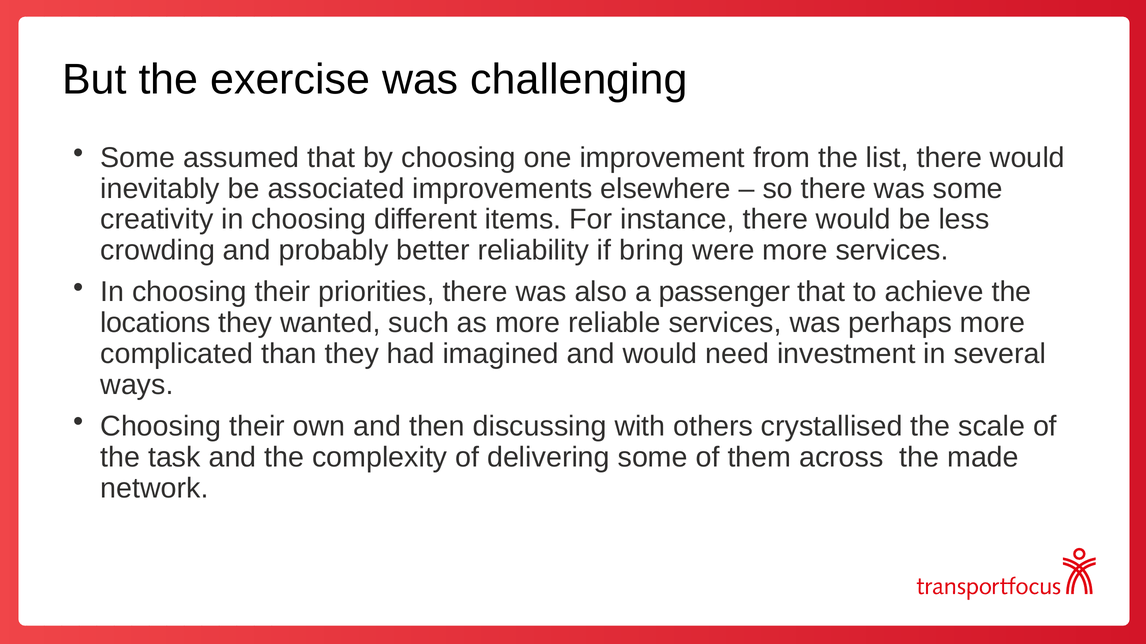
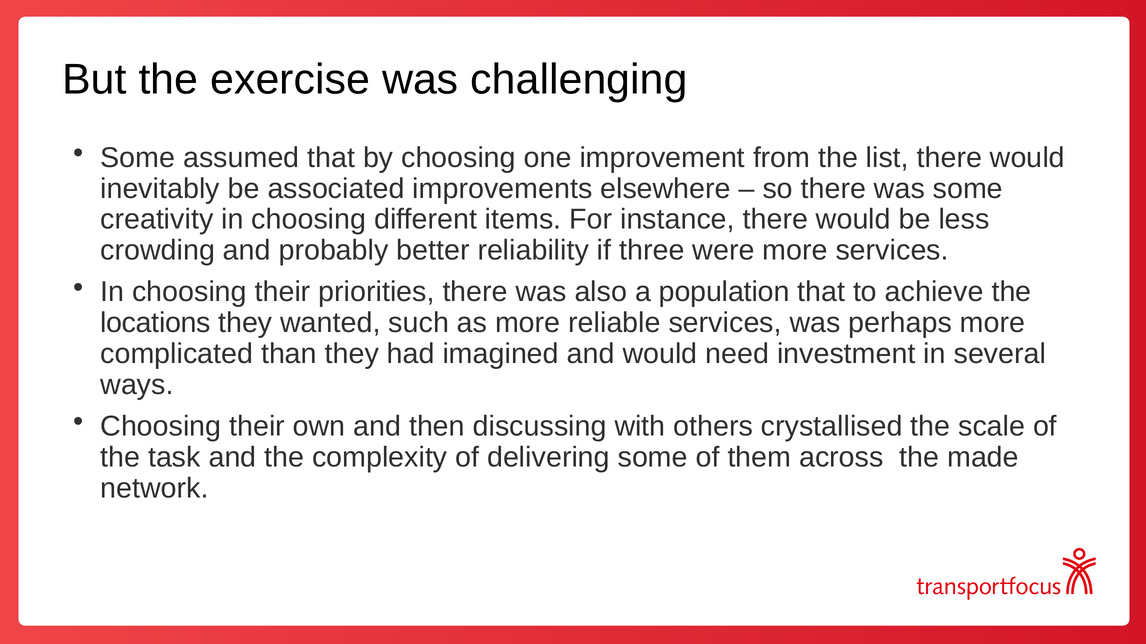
bring: bring -> three (652, 251)
passenger: passenger -> population (724, 292)
